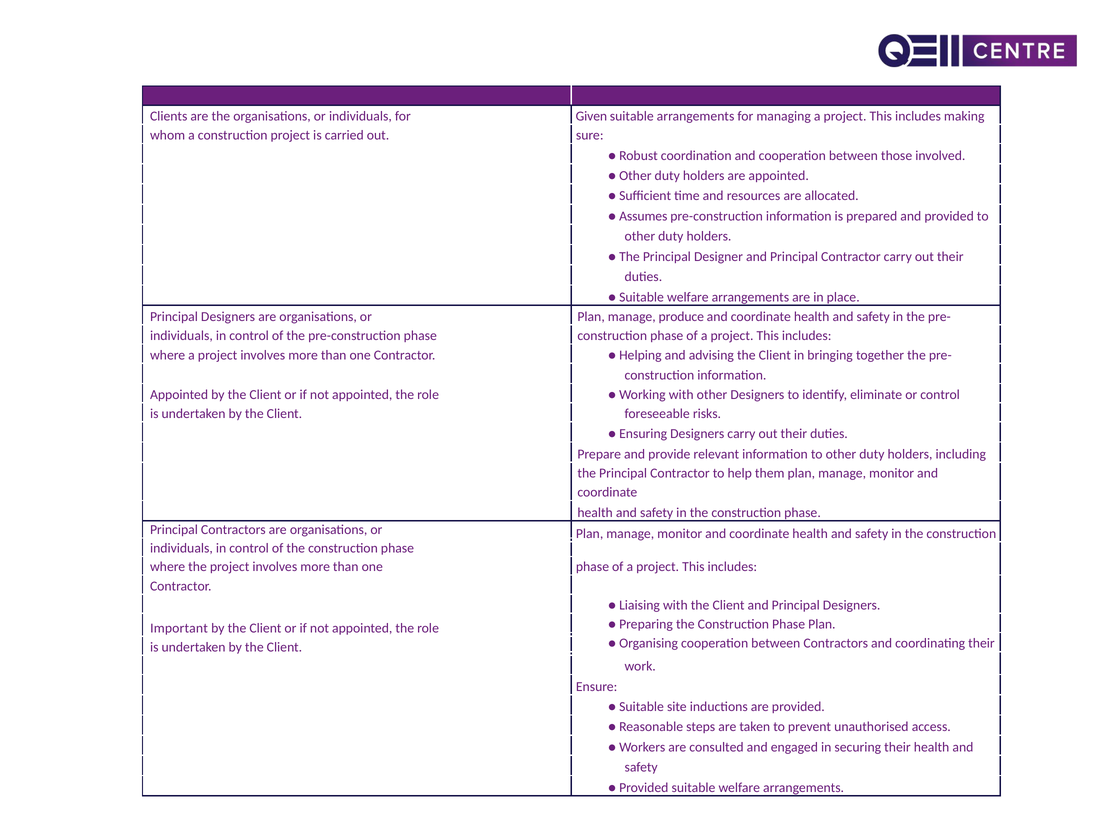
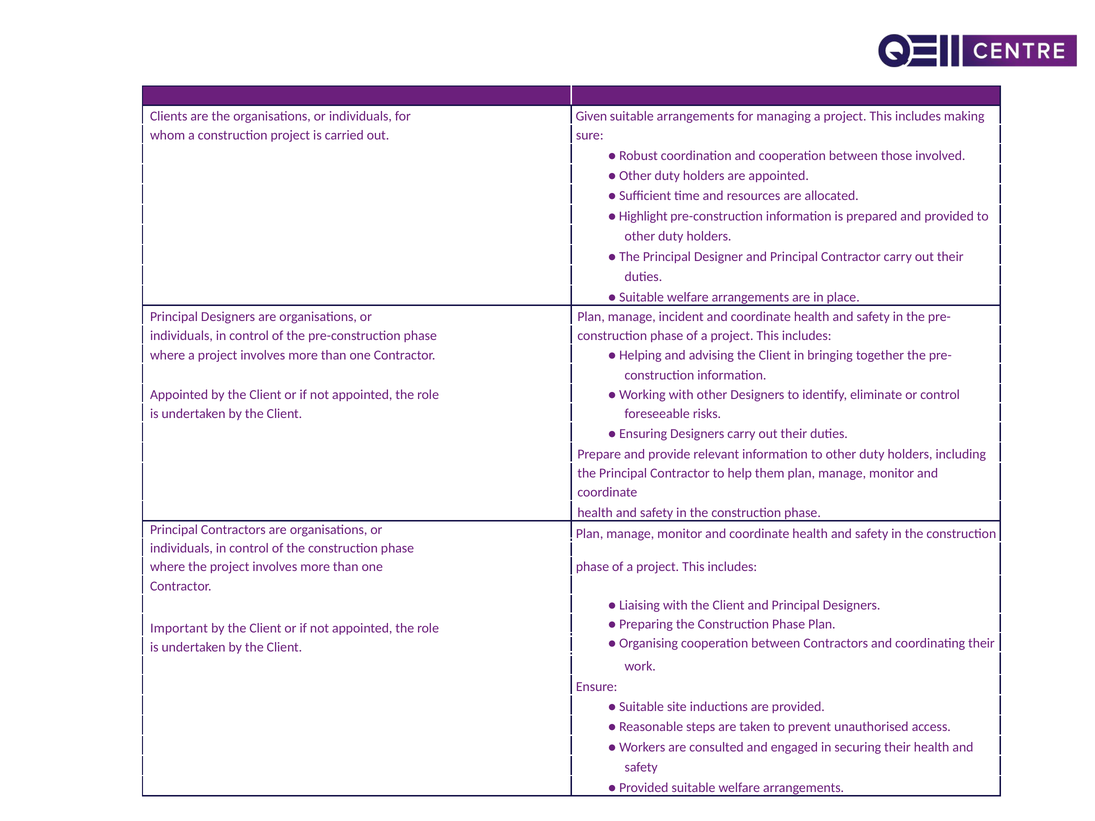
Assumes: Assumes -> Highlight (643, 216)
produce: produce -> incident (681, 317)
